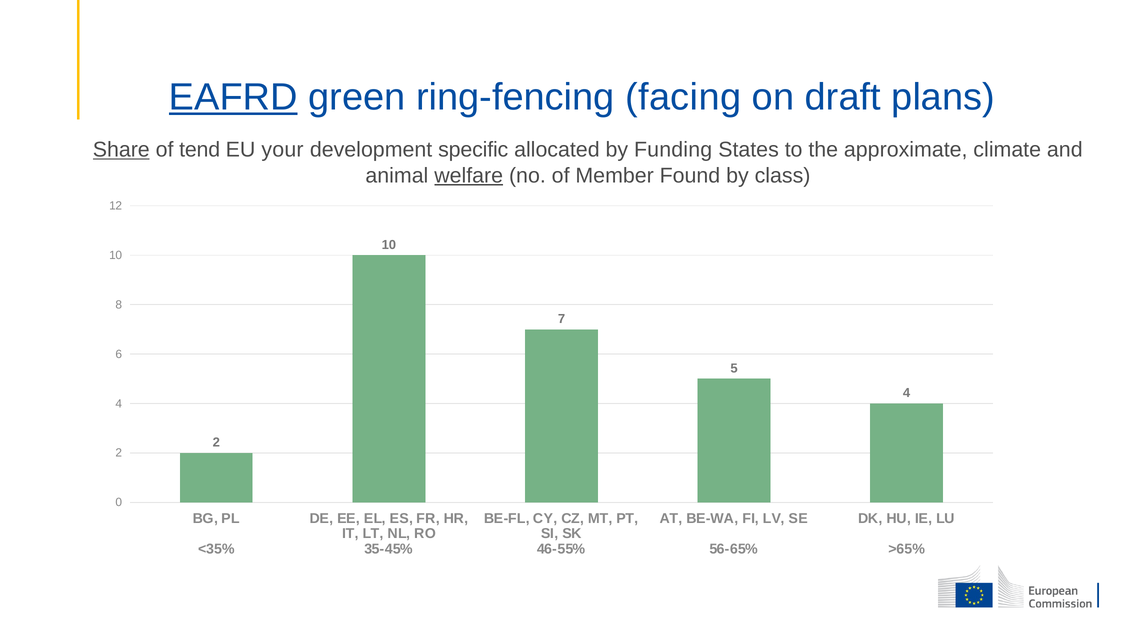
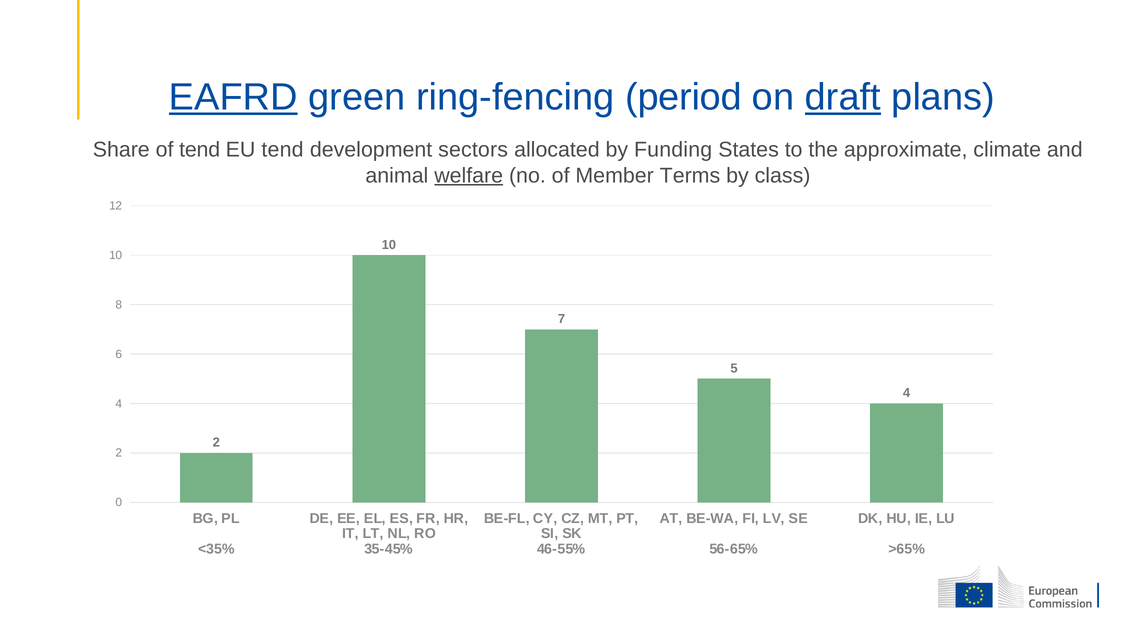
facing: facing -> period (683, 97)
draft underline: none -> present (843, 97)
Share underline: present -> none (121, 150)
EU your: your -> tend (283, 150)
specific: specific -> sectors (473, 150)
Found: Found -> Terms (690, 176)
